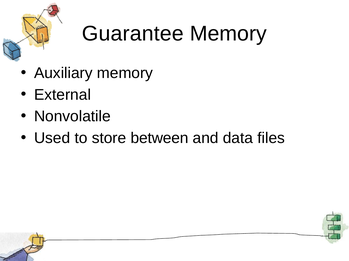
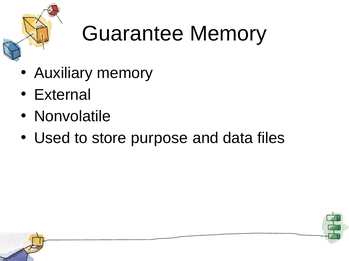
between: between -> purpose (159, 138)
